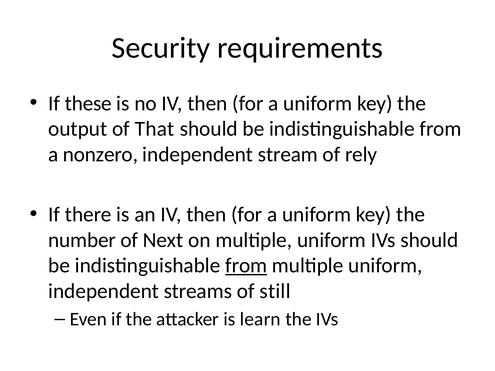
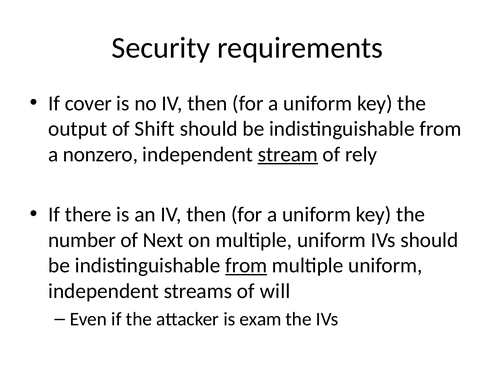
these: these -> cover (88, 103)
That: That -> Shift (155, 129)
stream underline: none -> present (288, 155)
still: still -> will (275, 291)
learn: learn -> exam (261, 319)
